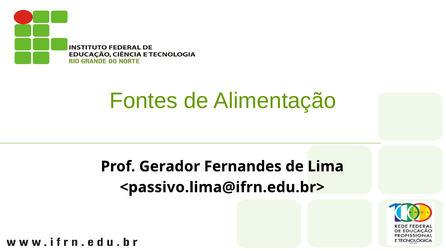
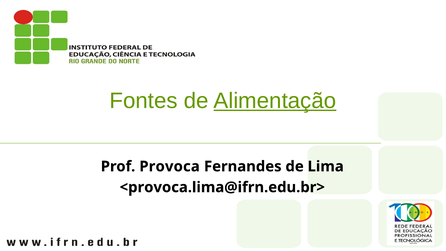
Alimentação underline: none -> present (275, 101)
Gerador: Gerador -> Provoca (170, 166)
<passivo.lima@ifrn.edu.br>: <passivo.lima@ifrn.edu.br> -> <provoca.lima@ifrn.edu.br> (222, 187)
